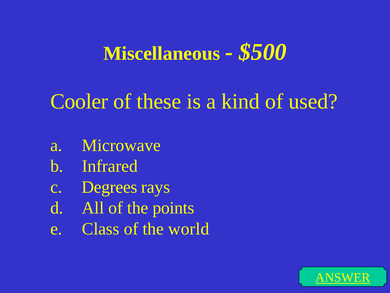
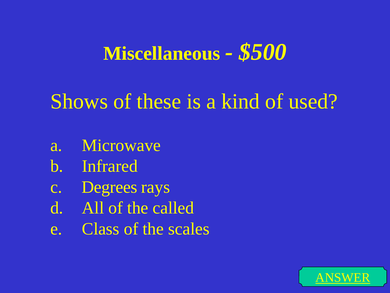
Cooler: Cooler -> Shows (79, 101)
points: points -> called (173, 208)
world: world -> scales (189, 228)
